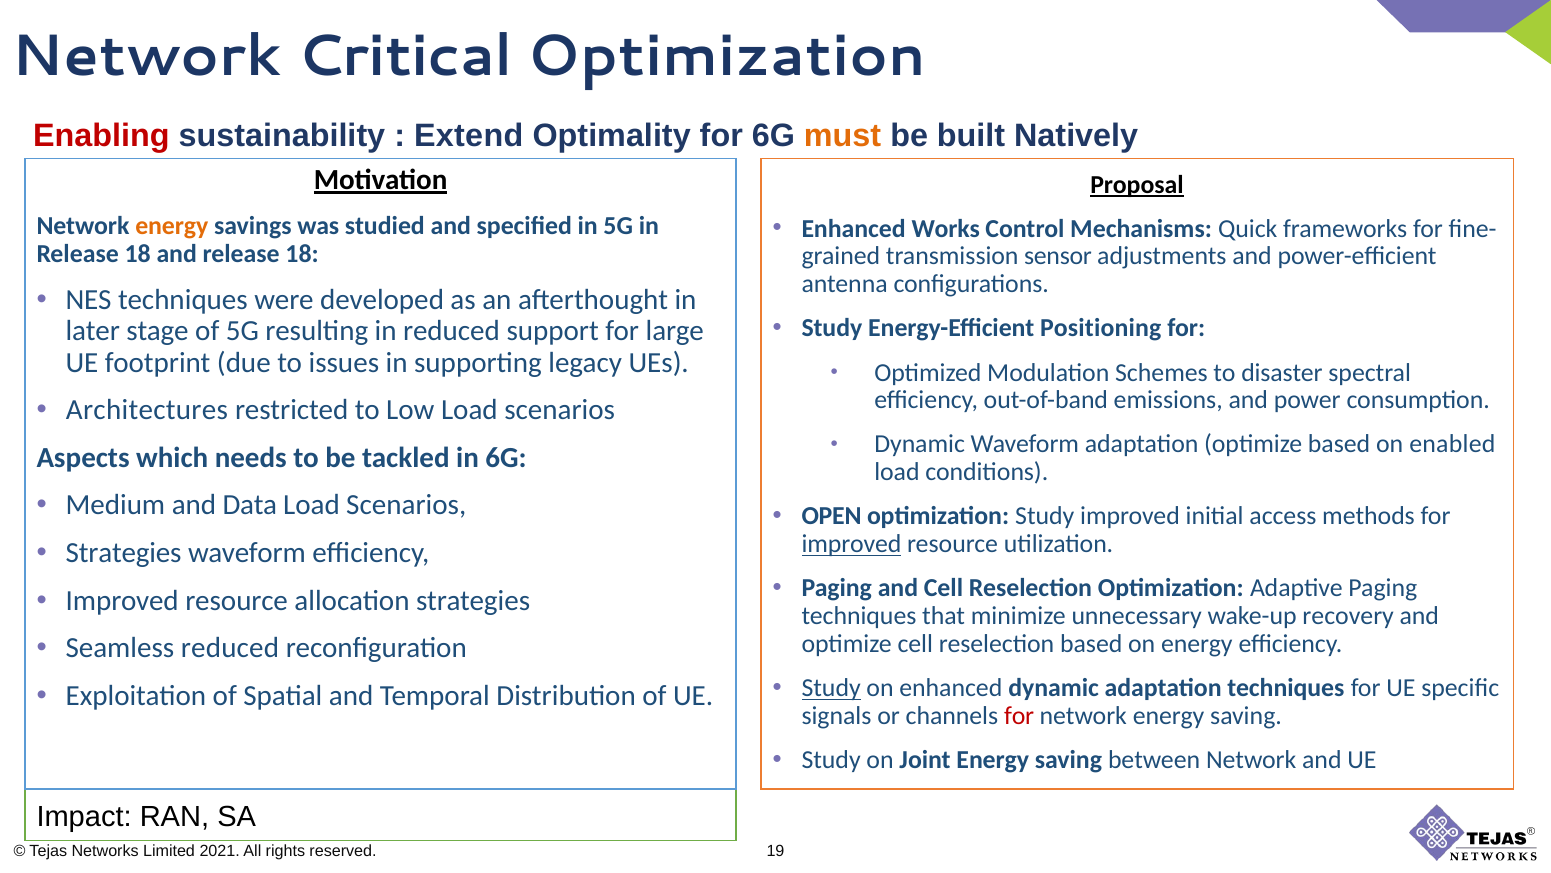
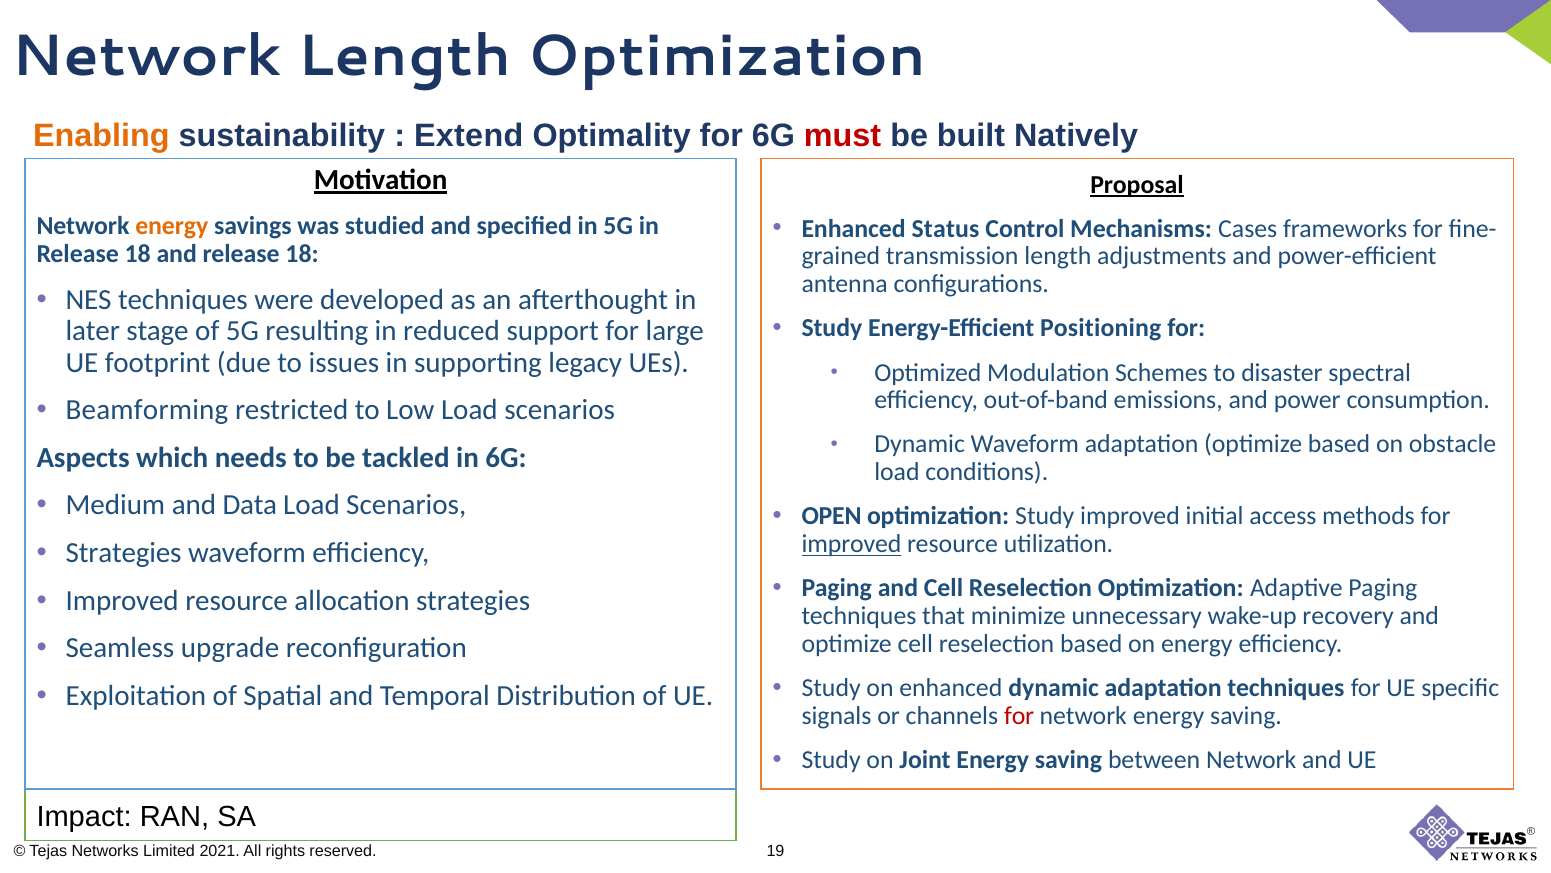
Network Critical: Critical -> Length (405, 56)
Enabling colour: red -> orange (101, 136)
must colour: orange -> red (843, 136)
Works: Works -> Status (946, 228)
Quick: Quick -> Cases (1248, 228)
transmission sensor: sensor -> length (1058, 256)
Architectures: Architectures -> Beamforming (147, 410)
enabled: enabled -> obstacle (1453, 444)
Seamless reduced: reduced -> upgrade (230, 648)
Study underline: present -> none (831, 688)
